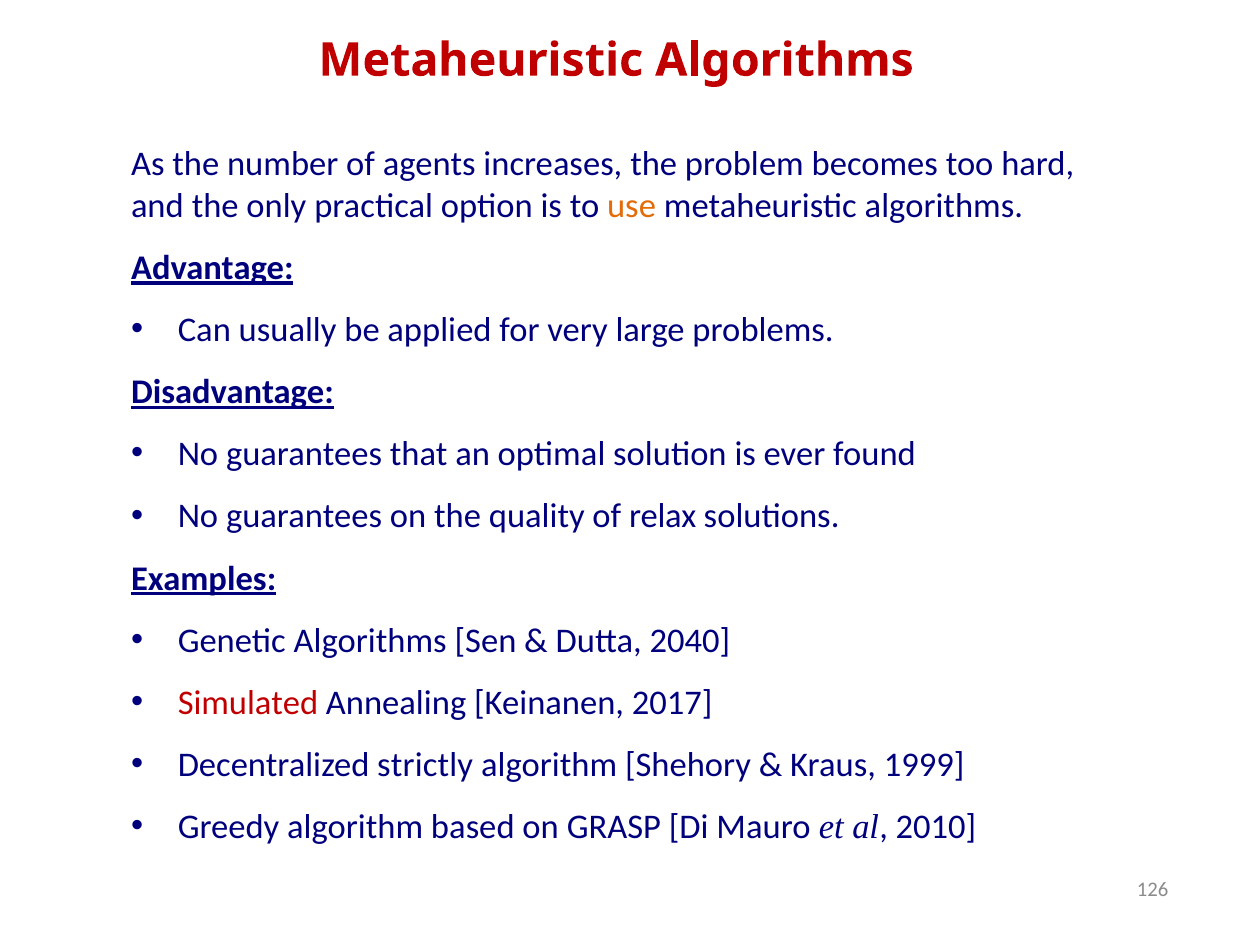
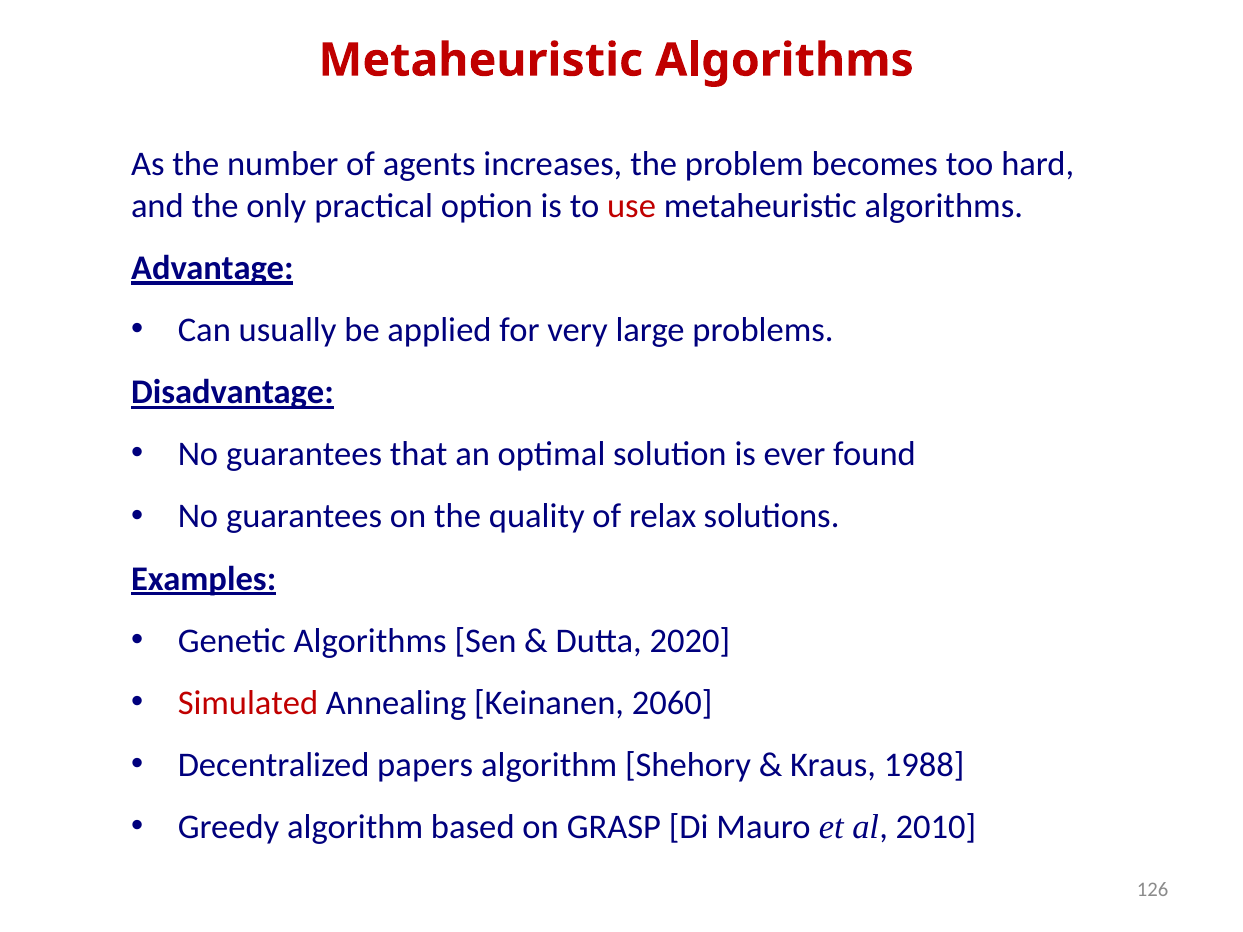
use colour: orange -> red (632, 206)
2040: 2040 -> 2020 (690, 641)
2017: 2017 -> 2060 (672, 703)
strictly: strictly -> papers (425, 765)
1999: 1999 -> 1988 (924, 765)
